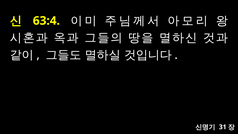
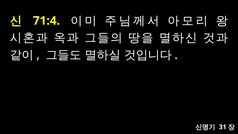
63:4: 63:4 -> 71:4 (46, 21)
